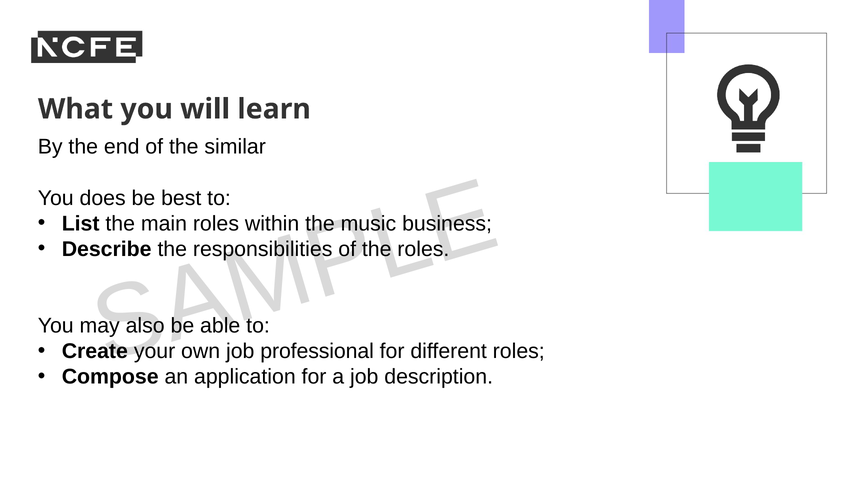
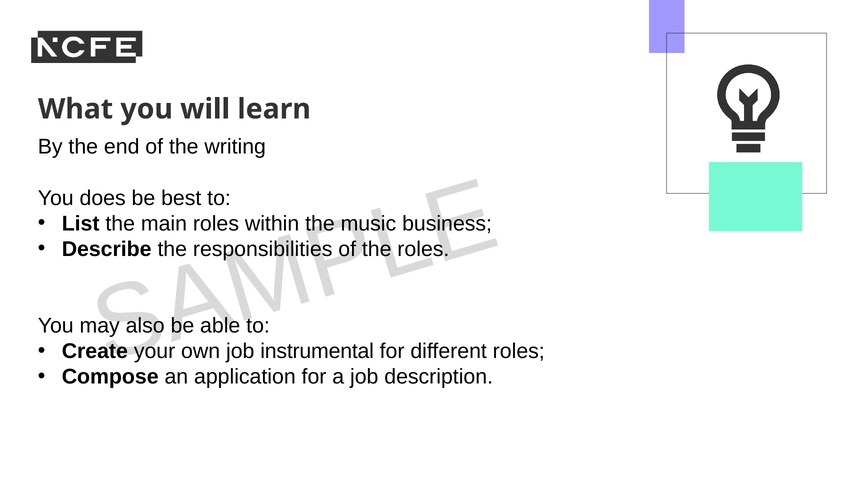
similar: similar -> writing (235, 147)
professional: professional -> instrumental (317, 351)
